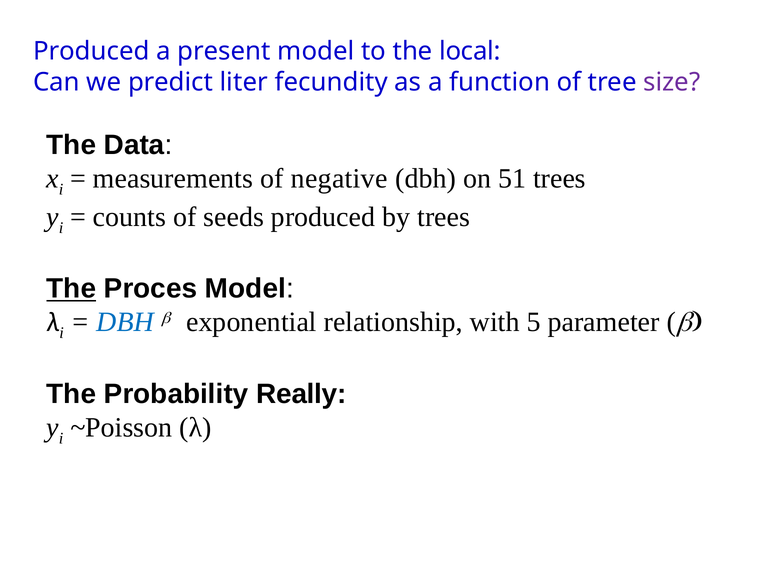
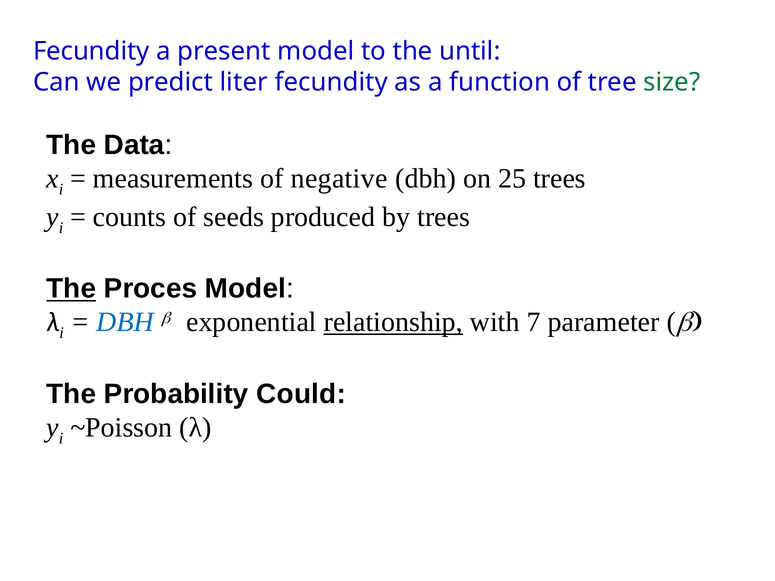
Produced: Produced -> Fecundity (91, 51)
local: local -> until (470, 51)
size colour: purple -> green (672, 82)
51: 51 -> 25 (512, 179)
relationship underline: none -> present (393, 322)
5: 5 -> 7 (534, 322)
Really: Really -> Could (301, 394)
